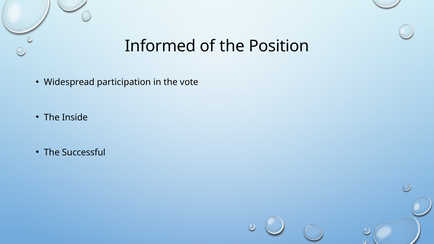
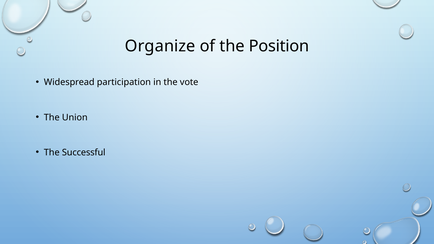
Informed: Informed -> Organize (160, 46)
Inside: Inside -> Union (75, 117)
